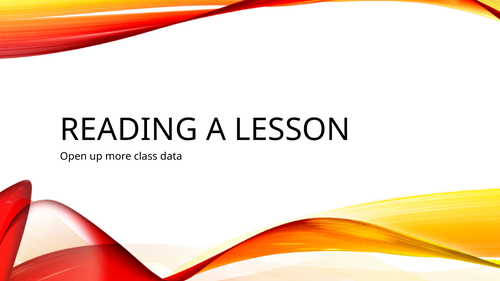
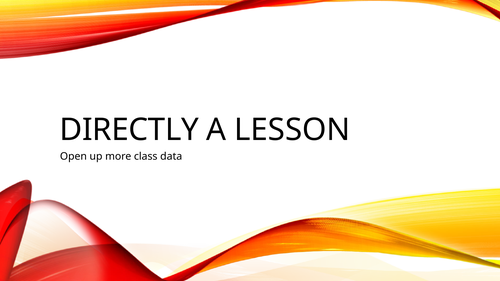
READING: READING -> DIRECTLY (129, 130)
